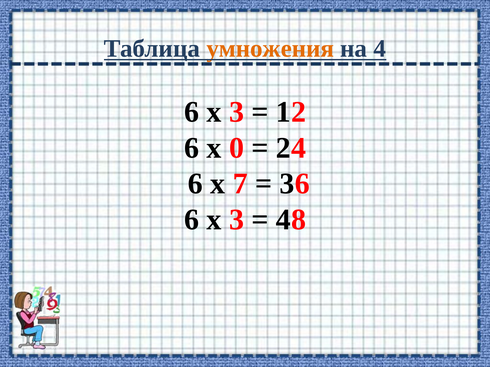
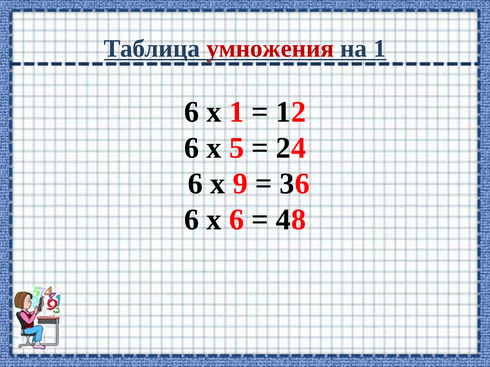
умножения colour: orange -> red (270, 49)
на 4: 4 -> 1 (380, 49)
3: 3 -> 1 (237, 112)
0: 0 -> 5 (237, 148)
7: 7 -> 9 (240, 184)
3: 3 -> 6 (237, 220)
